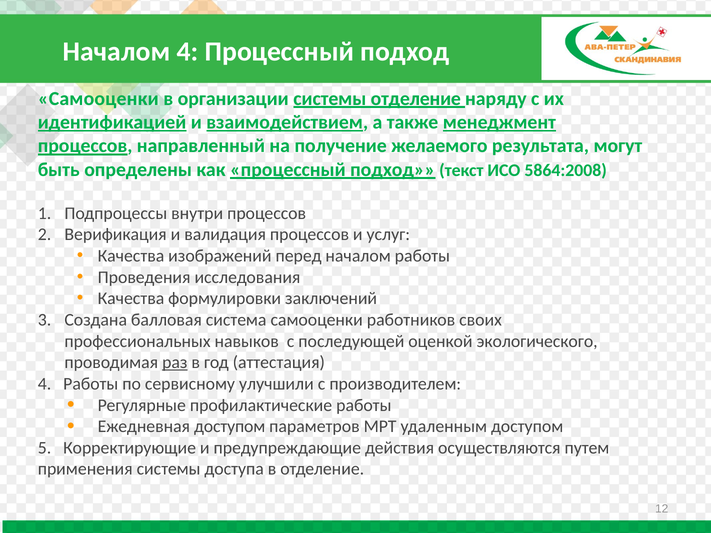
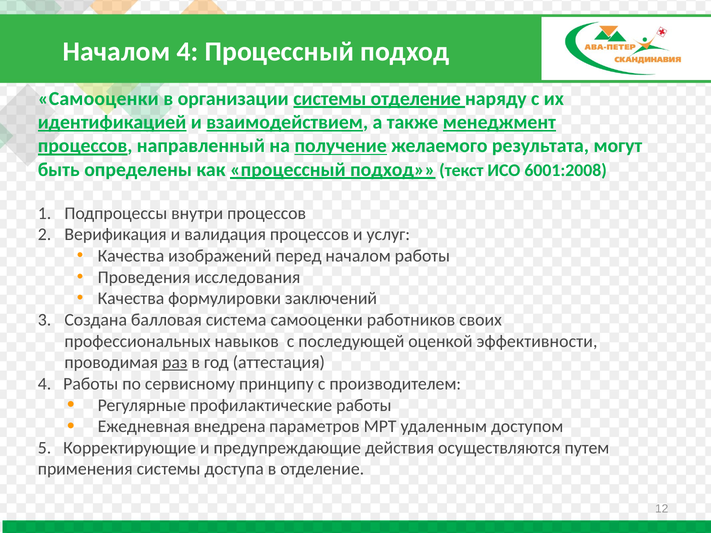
получение underline: none -> present (341, 146)
5864:2008: 5864:2008 -> 6001:2008 (566, 170)
экологического: экологического -> эффективности (537, 341)
улучшили: улучшили -> принципу (276, 384)
Ежедневная доступом: доступом -> внедрена (230, 427)
